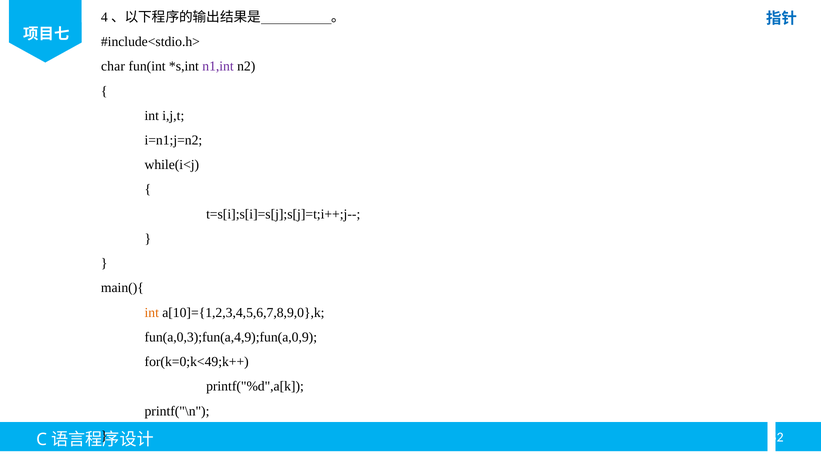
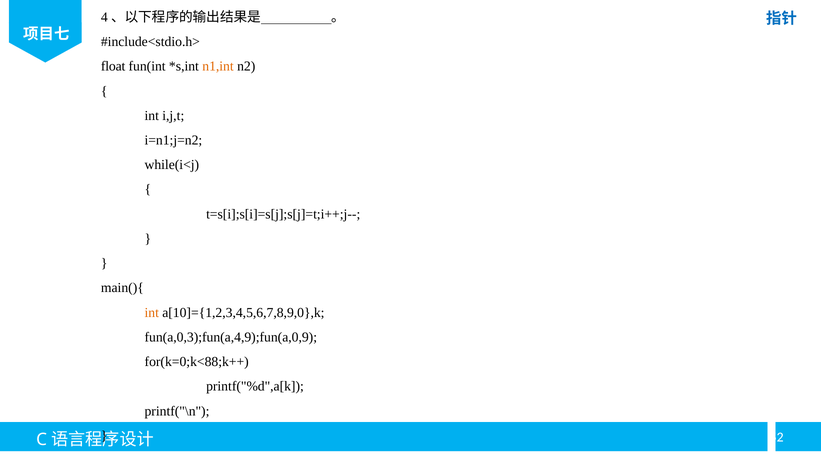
char: char -> float (113, 66)
n1,int colour: purple -> orange (218, 66)
for(k=0;k<49;k++: for(k=0;k<49;k++ -> for(k=0;k<88;k++ (197, 362)
